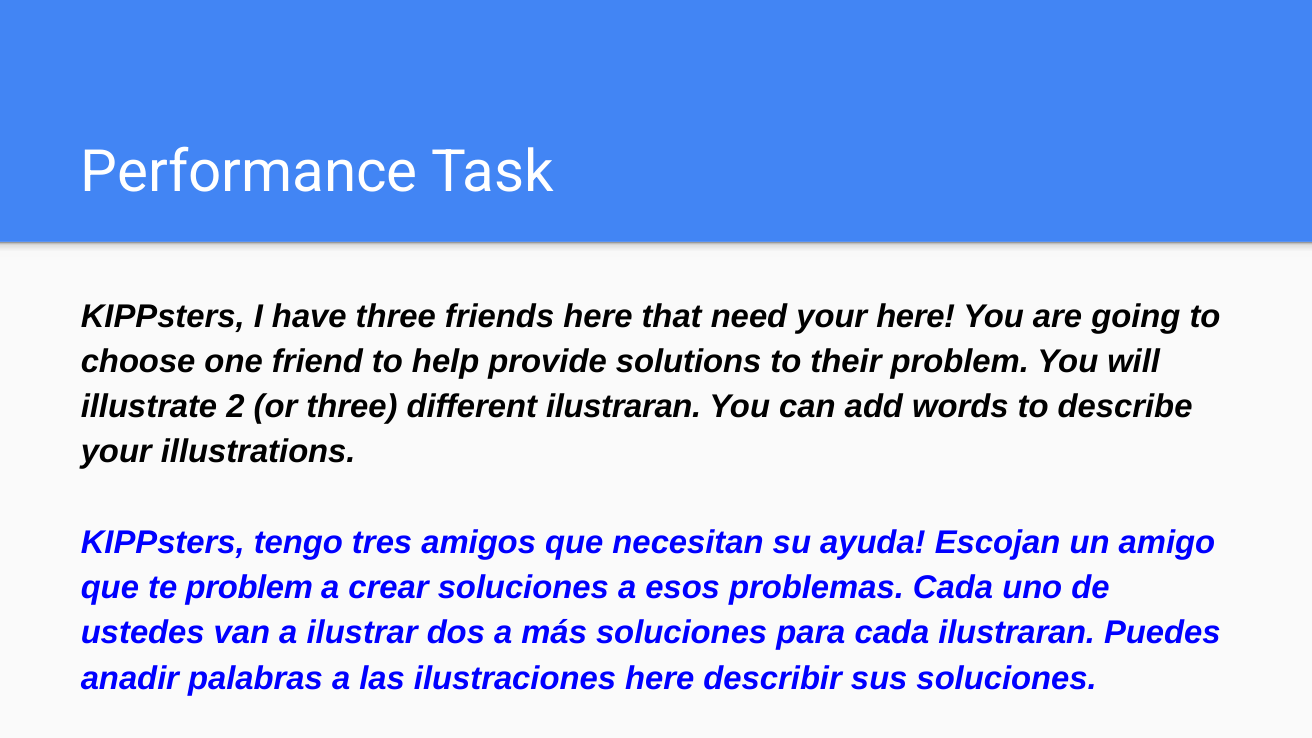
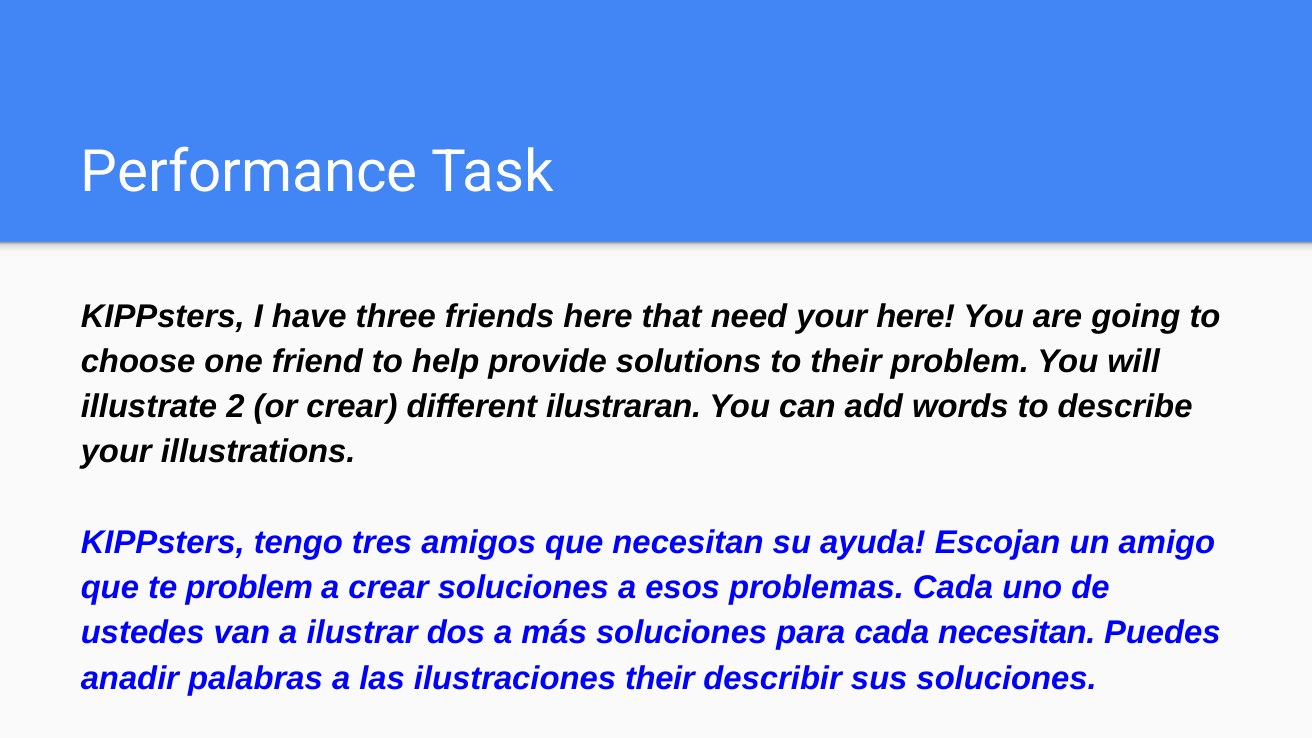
or three: three -> crear (352, 407)
cada ilustraran: ilustraran -> necesitan (1017, 633)
ilustraciones here: here -> their (660, 678)
